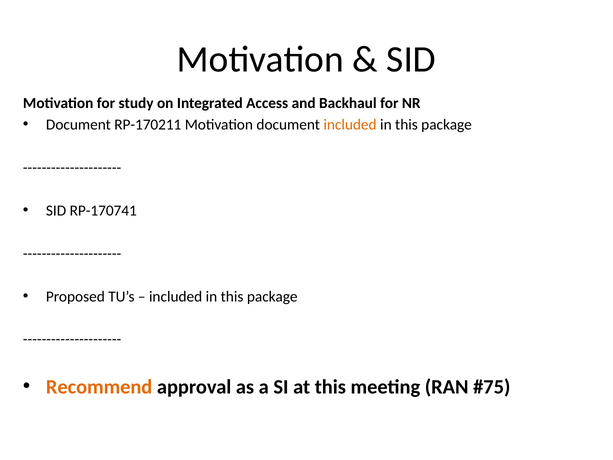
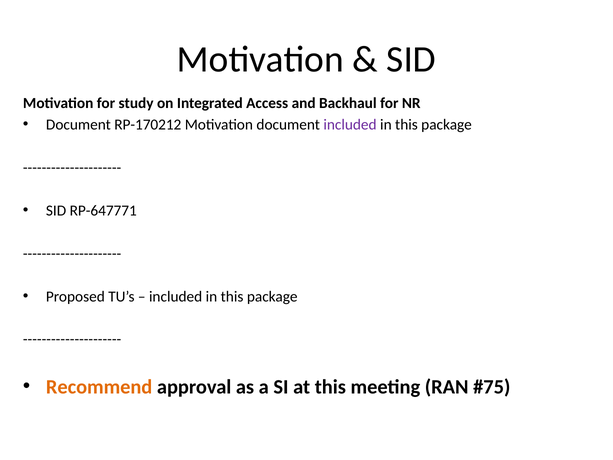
RP-170211: RP-170211 -> RP-170212 (148, 125)
included colour: orange -> purple (350, 125)
RP-170741: RP-170741 -> RP-647771 (103, 210)
